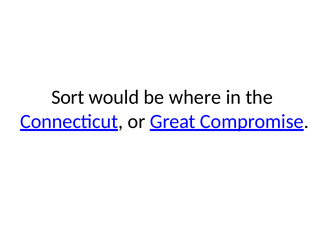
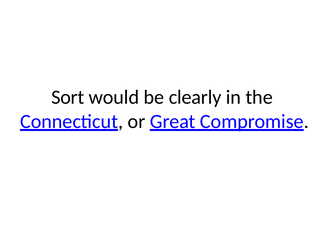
where: where -> clearly (195, 97)
